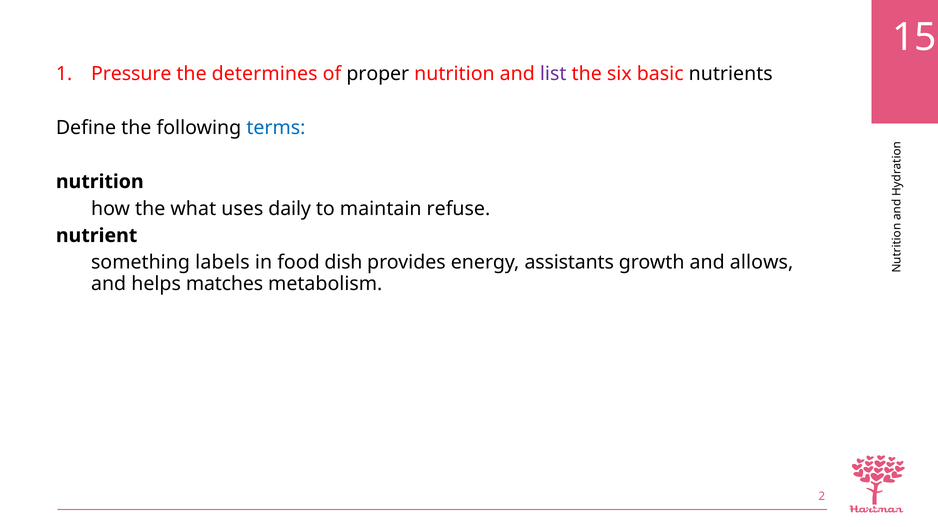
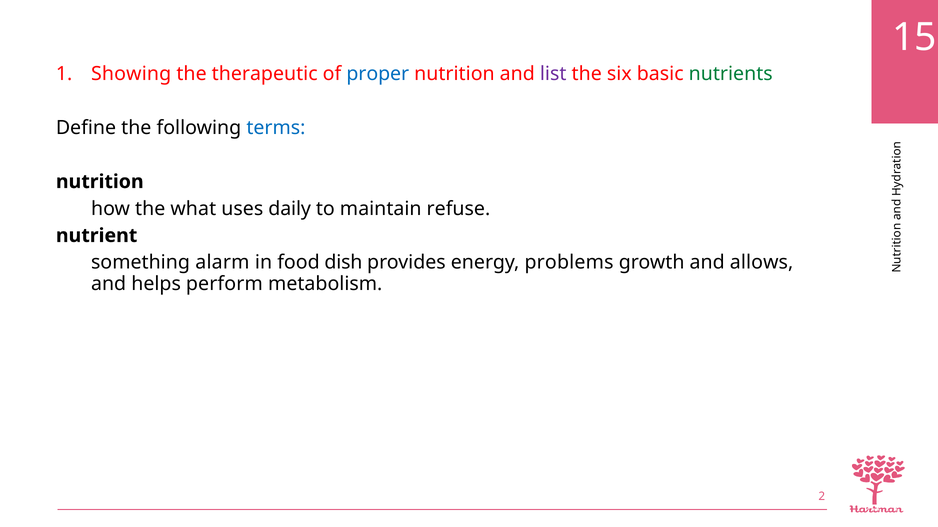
Pressure: Pressure -> Showing (131, 74)
determines: determines -> therapeutic (265, 74)
proper colour: black -> blue (378, 74)
nutrients colour: black -> green (731, 74)
labels: labels -> alarm (222, 263)
assistants: assistants -> problems (569, 263)
matches: matches -> perform (224, 284)
